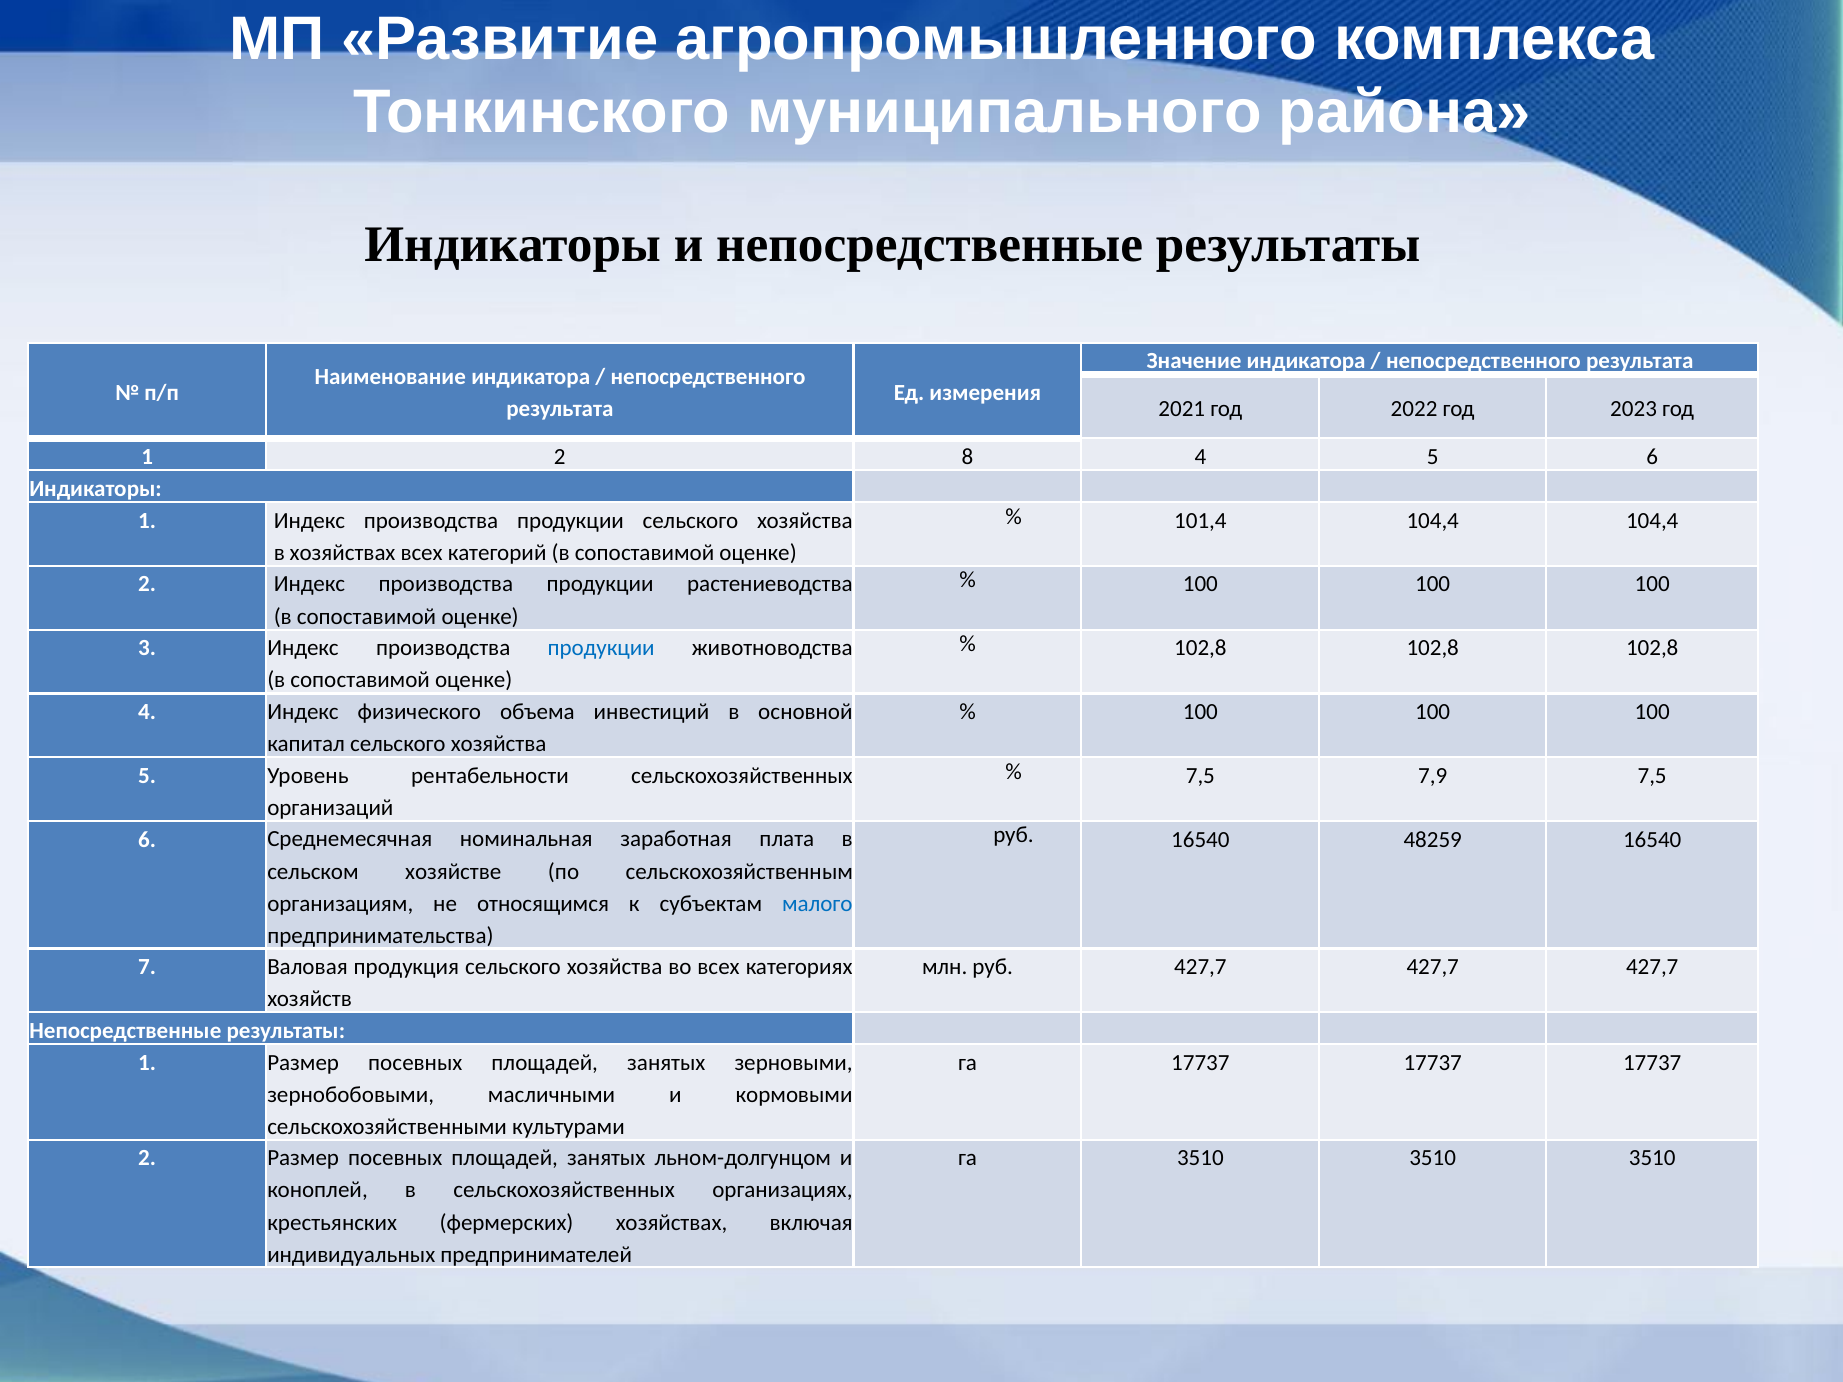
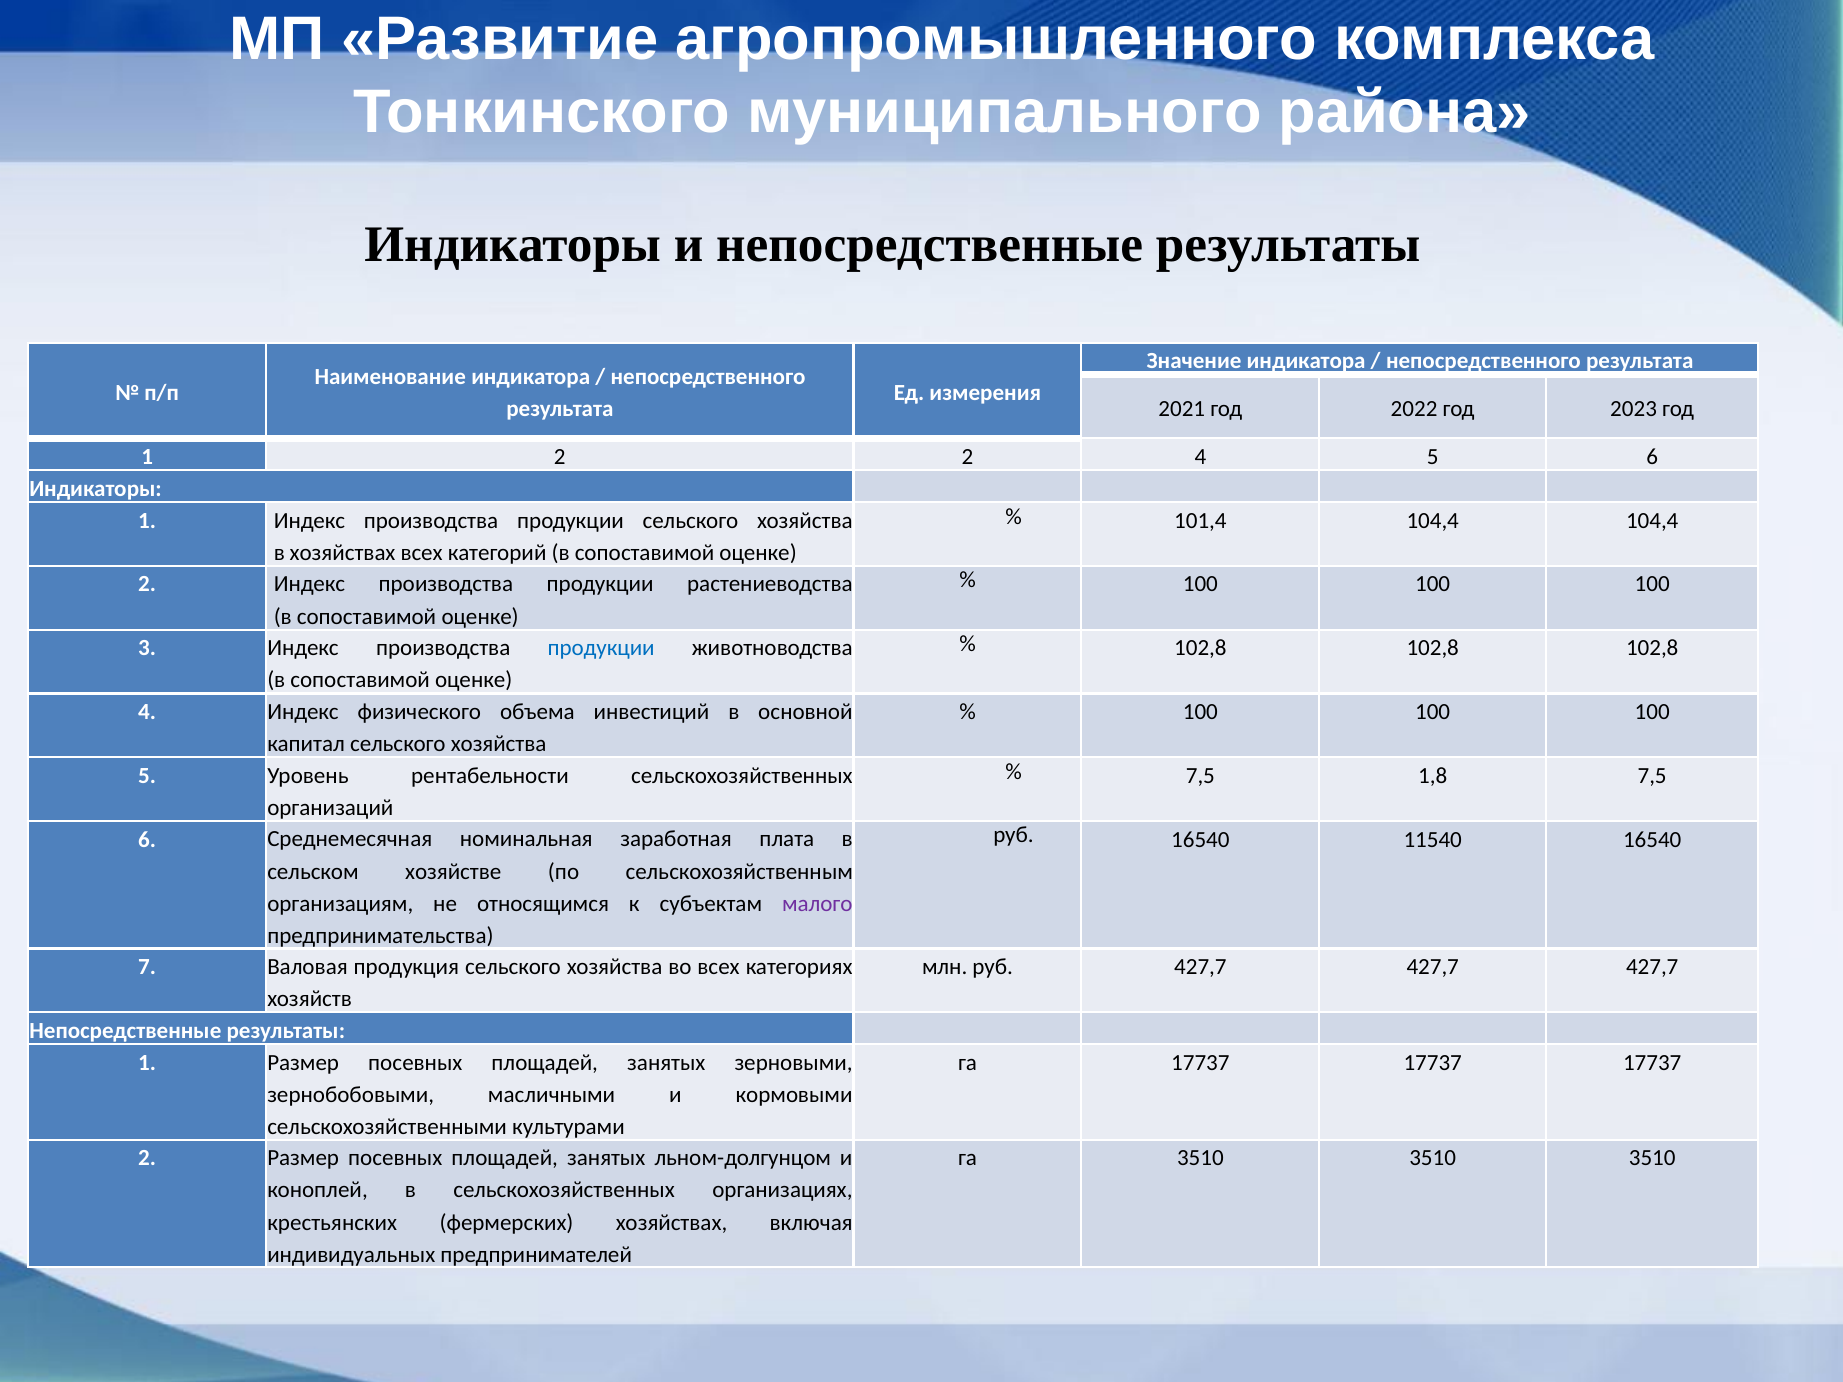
2 8: 8 -> 2 (967, 457)
7,9: 7,9 -> 1,8 (1433, 776)
48259: 48259 -> 11540 (1433, 840)
малого colour: blue -> purple (817, 904)
